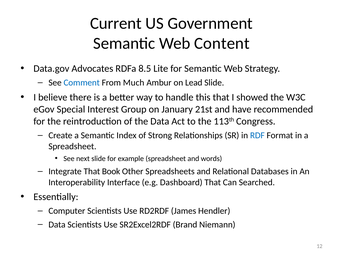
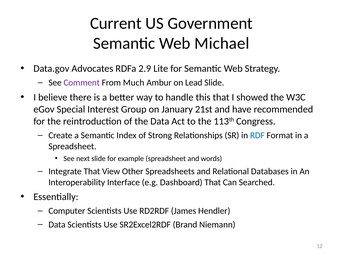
Content: Content -> Michael (222, 43)
8.5: 8.5 -> 2.9 (145, 68)
Comment colour: blue -> purple (82, 82)
Book: Book -> View (111, 171)
